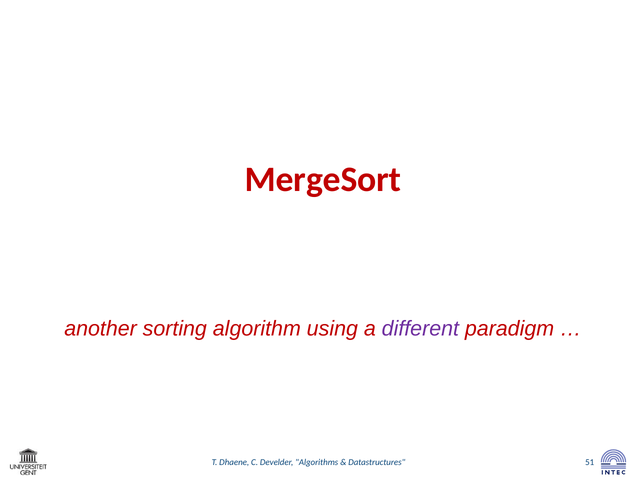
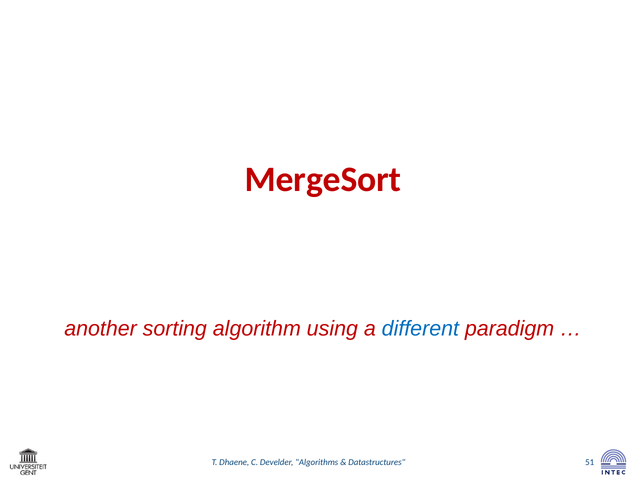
different colour: purple -> blue (420, 328)
